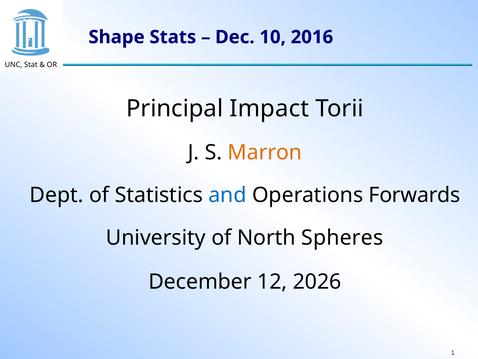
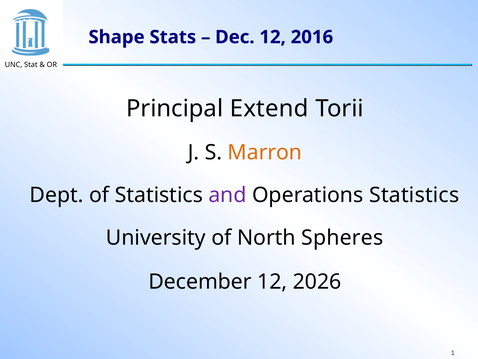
Dec 10: 10 -> 12 (273, 37)
Impact: Impact -> Extend (269, 108)
and colour: blue -> purple (227, 195)
Operations Forwards: Forwards -> Statistics (414, 195)
